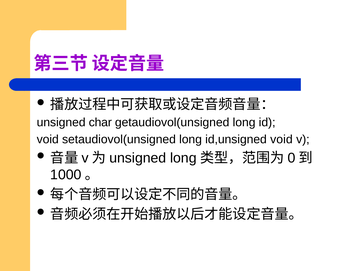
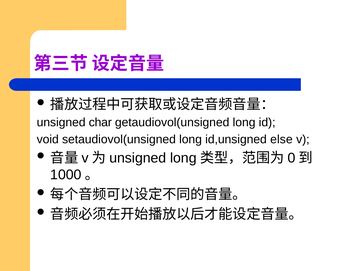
id,unsigned void: void -> else (281, 139)
